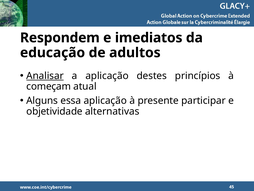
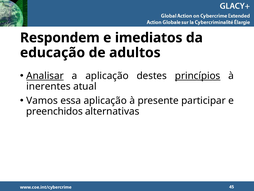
princípios underline: none -> present (198, 76)
começam: começam -> inerentes (49, 86)
Alguns: Alguns -> Vamos (42, 100)
objetividade: objetividade -> preenchidos (54, 111)
